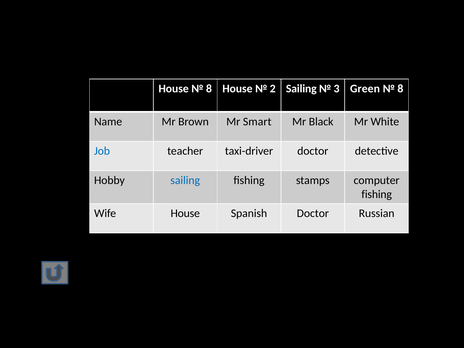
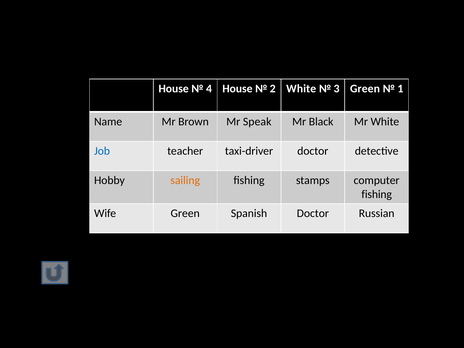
8: 8 -> 4 (209, 89)
2 Sailing: Sailing -> White (301, 89)
8: 8 -> 1 (400, 89)
Smart: Smart -> Speak (257, 122)
sailing colour: blue -> orange (185, 180)
Wife House: House -> Green (185, 213)
